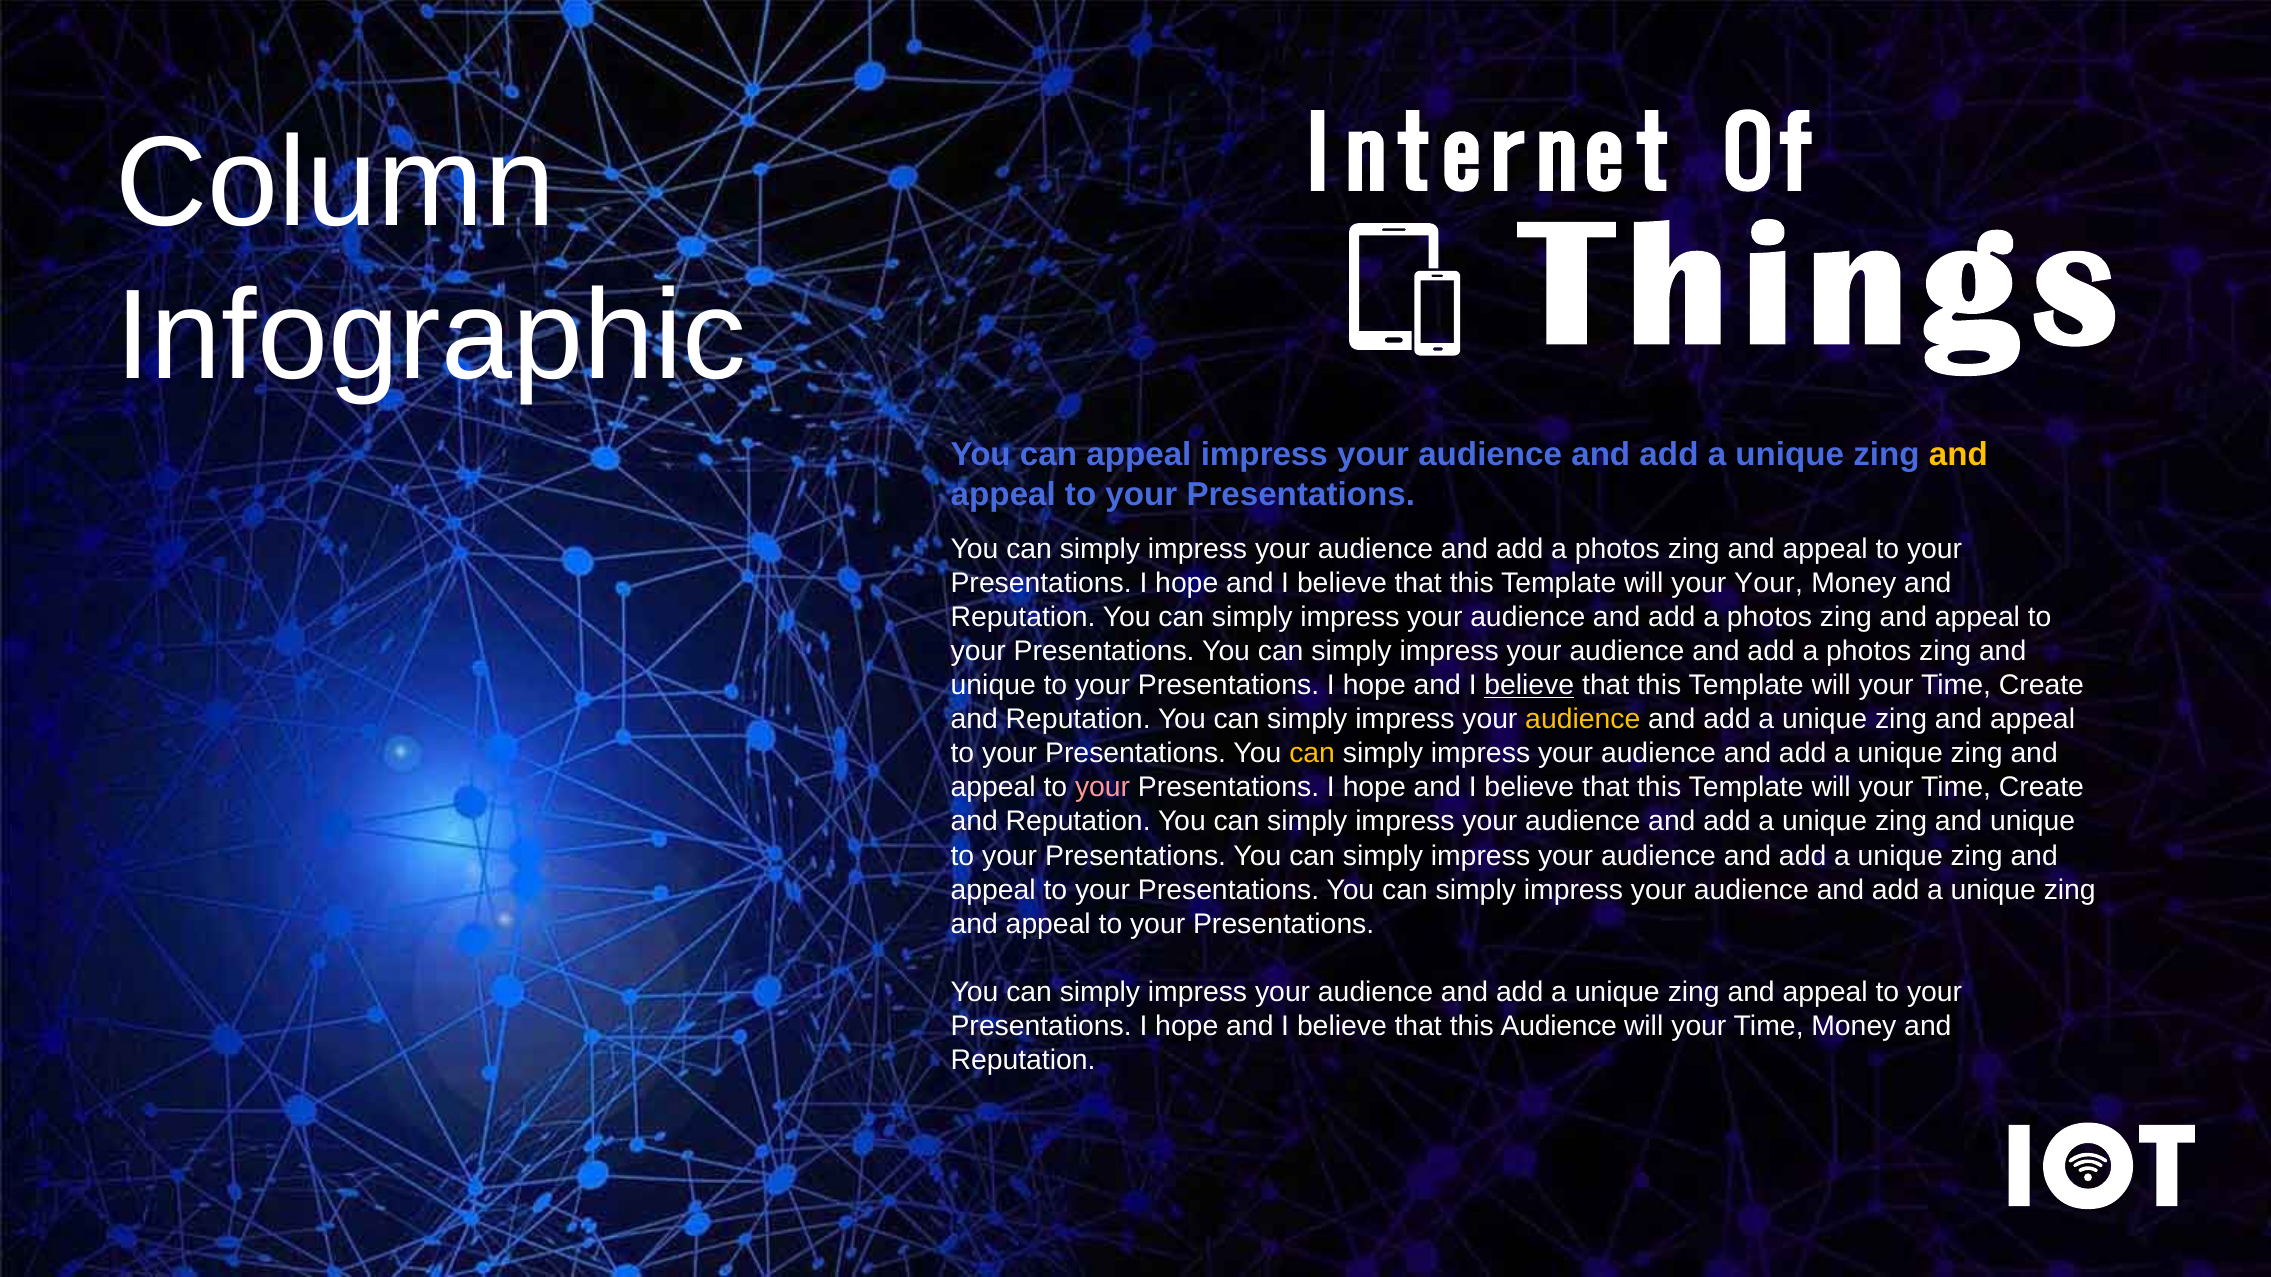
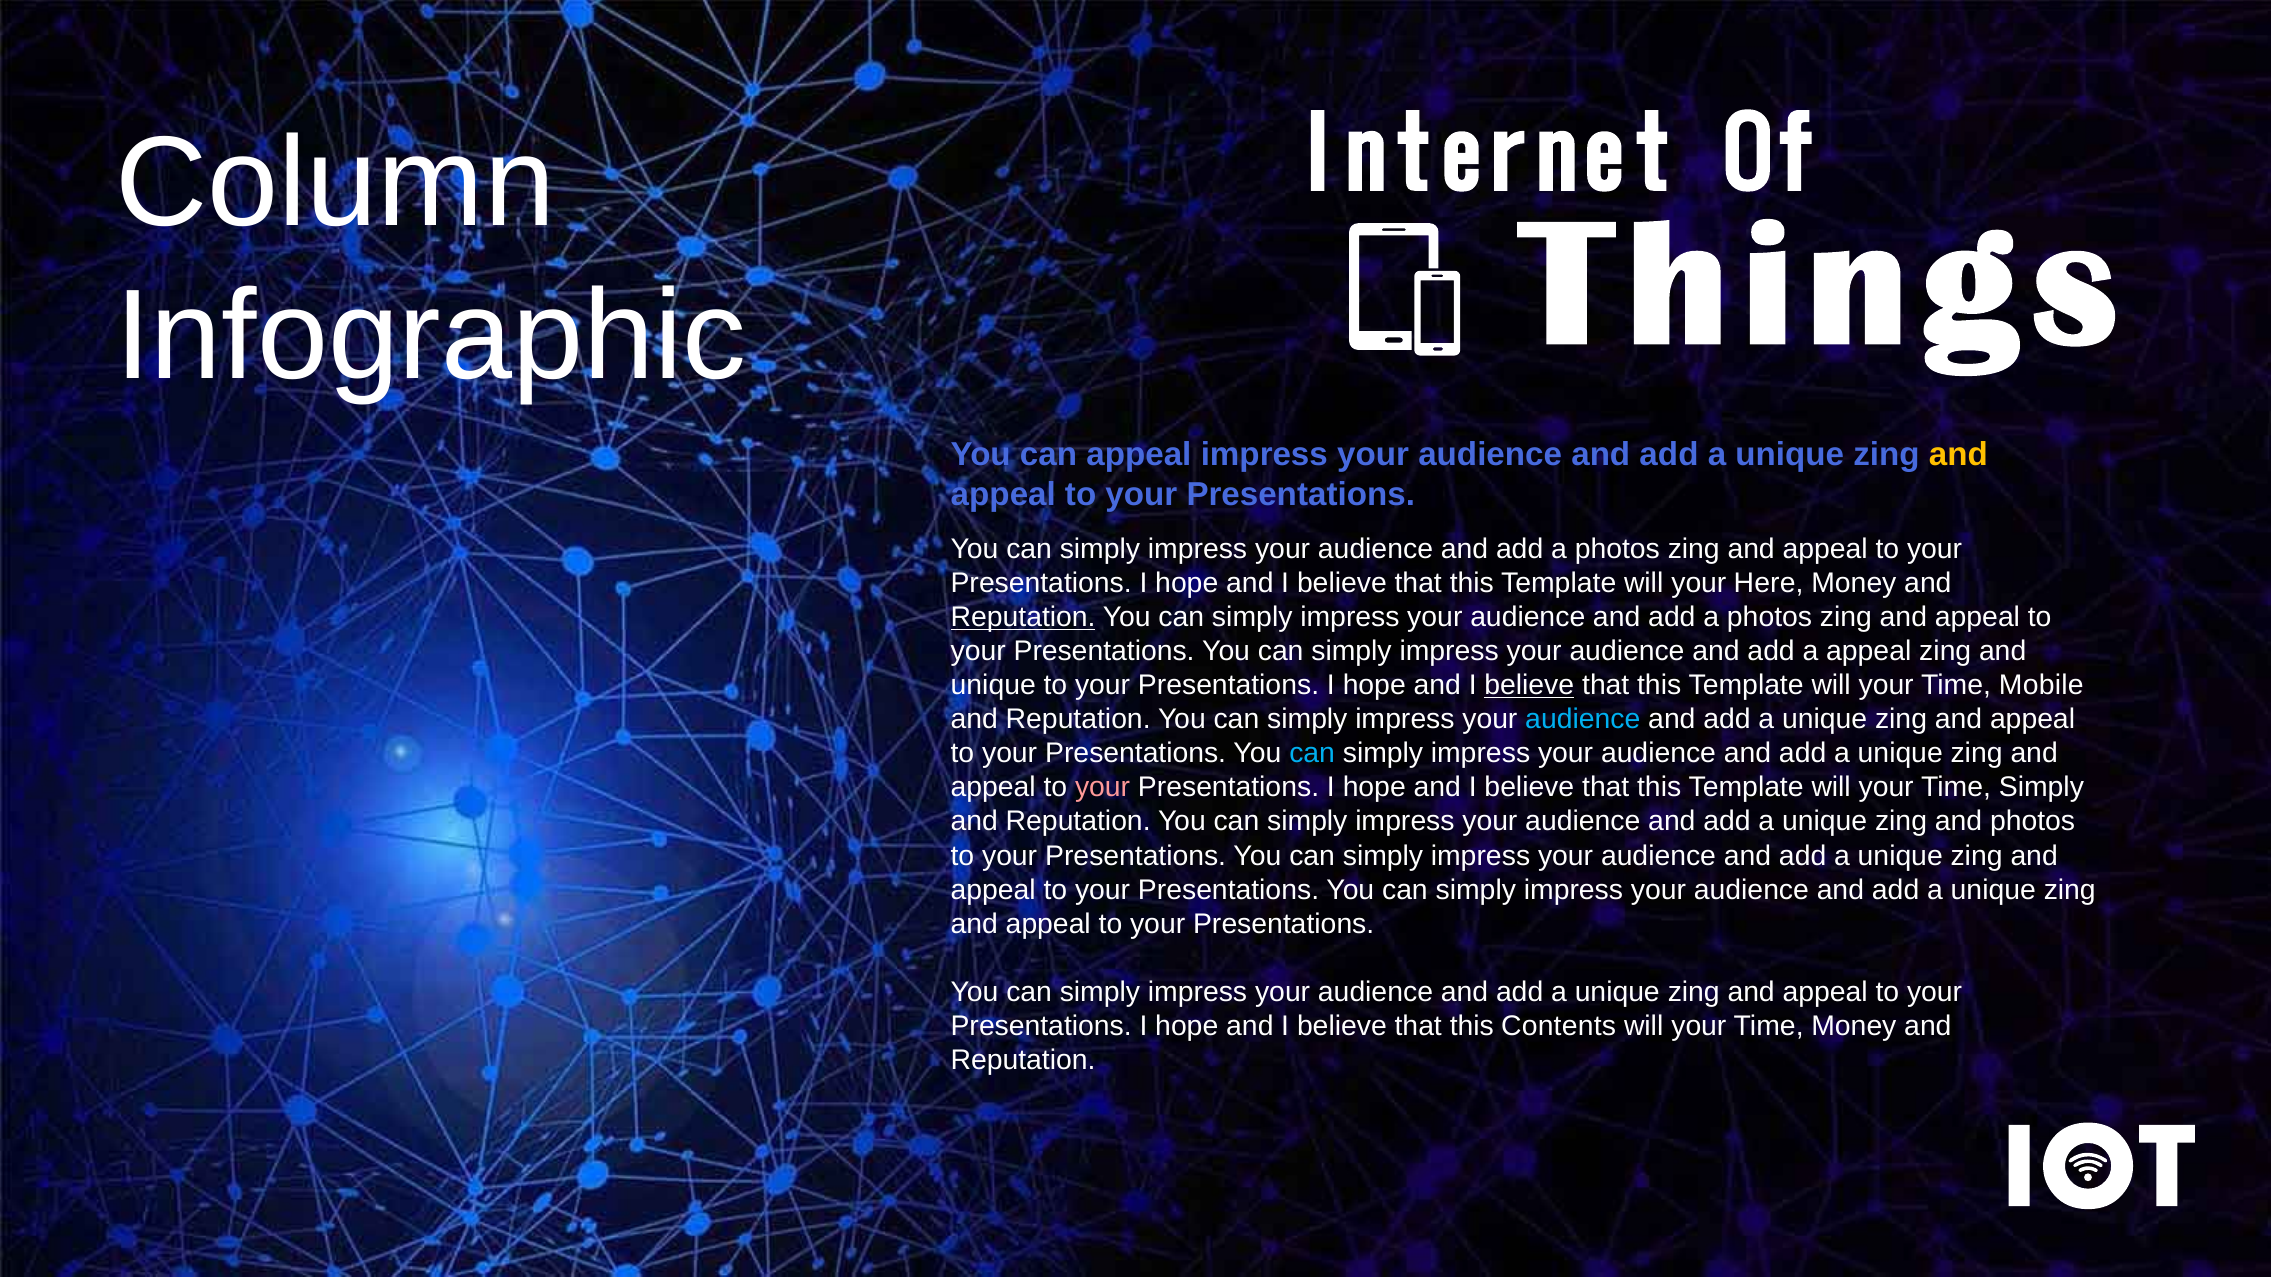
your Your: Your -> Here (1769, 583)
Reputation underline: none -> present (1023, 617)
photos: photos -> appeal (1869, 652)
Create: Create -> Mobile (2041, 686)
audience colour: yellow -> light blue (1583, 720)
can colour: yellow -> light blue (1312, 754)
Create: Create -> Simply (2041, 788)
unique zing and unique: unique -> photos (2033, 822)
this Audience: Audience -> Contents (1559, 1026)
